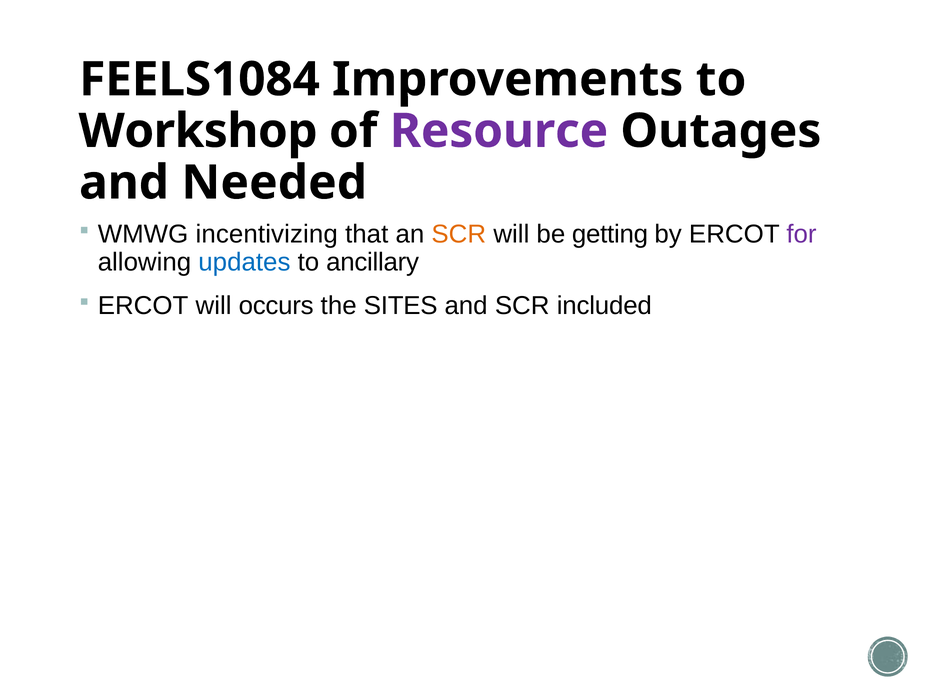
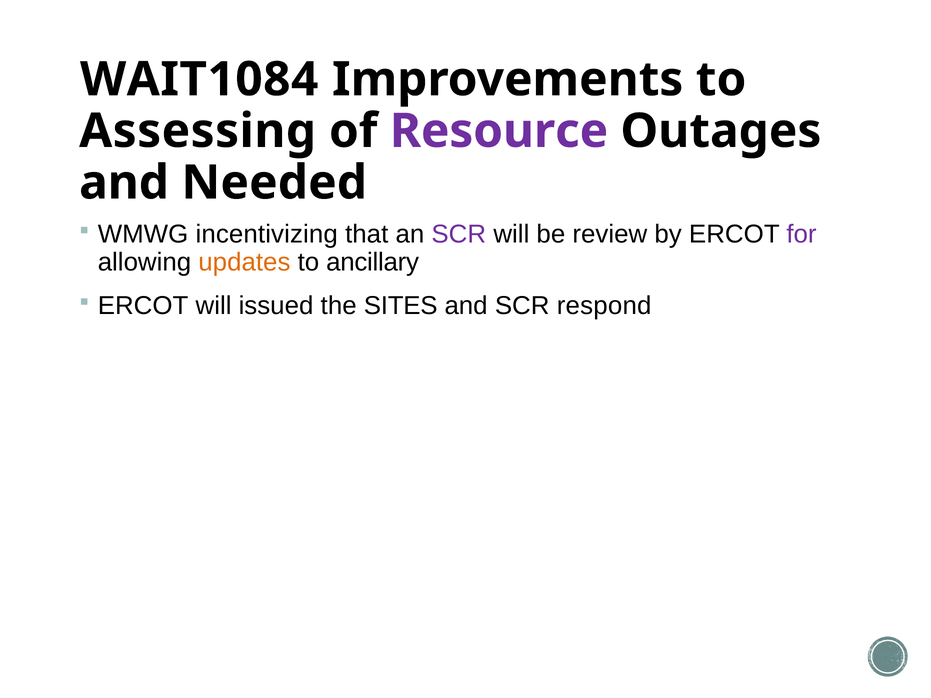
FEELS1084: FEELS1084 -> WAIT1084 (199, 80)
Workshop: Workshop -> Assessing (198, 131)
SCR colour: orange -> purple (459, 235)
getting: getting -> review (610, 235)
updates colour: blue -> orange (244, 262)
occurs: occurs -> issued (276, 306)
included: included -> respond (604, 306)
